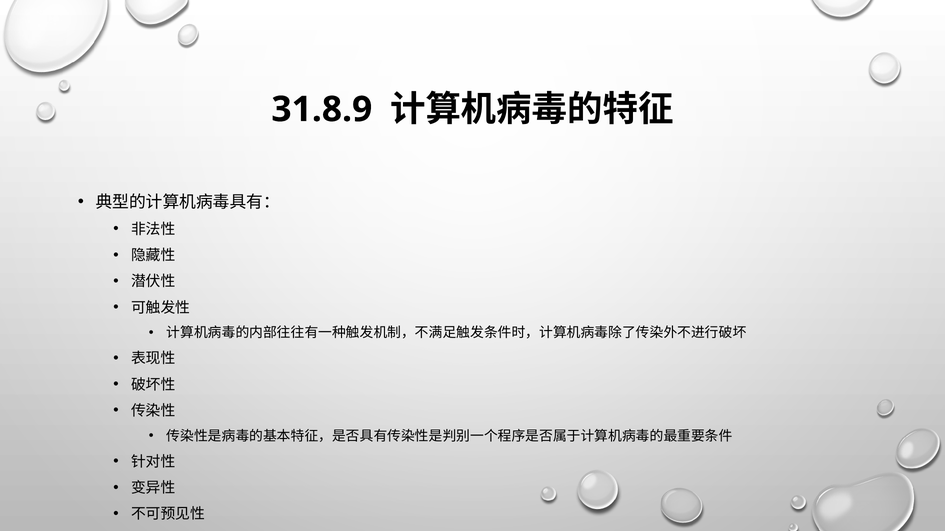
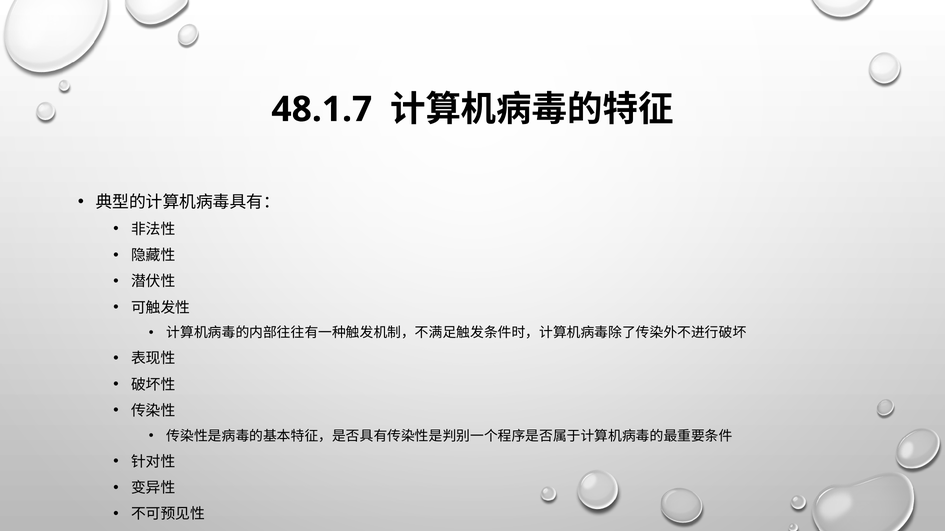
31.8.9: 31.8.9 -> 48.1.7 (322, 110)
